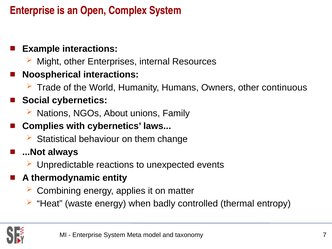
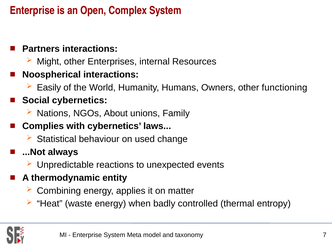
Example: Example -> Partners (41, 49)
Trade: Trade -> Easily (49, 87)
continuous: continuous -> functioning (285, 87)
them: them -> used (145, 139)
